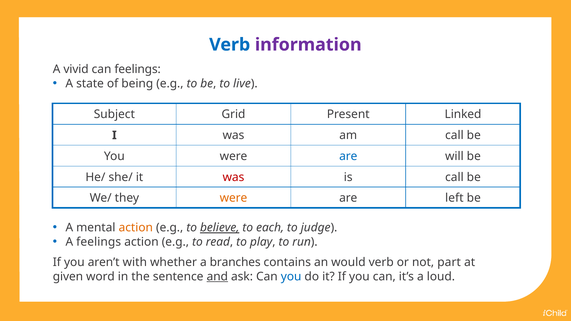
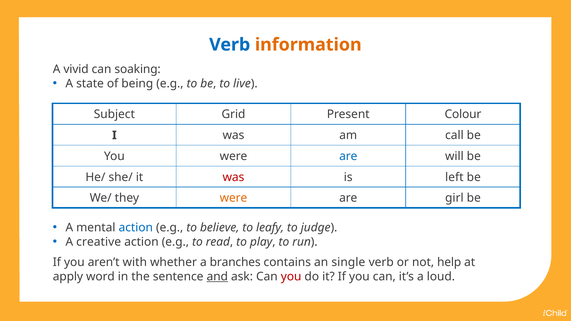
information colour: purple -> orange (308, 45)
can feelings: feelings -> soaking (138, 69)
Linked: Linked -> Colour (463, 114)
is call: call -> left (454, 177)
left: left -> girl (454, 198)
action colour: orange -> blue (136, 228)
believe underline: present -> none (220, 228)
each: each -> leafy (270, 228)
A feelings: feelings -> creative (99, 242)
would: would -> single (348, 262)
part: part -> help (449, 262)
given: given -> apply (68, 277)
you colour: blue -> red (291, 277)
